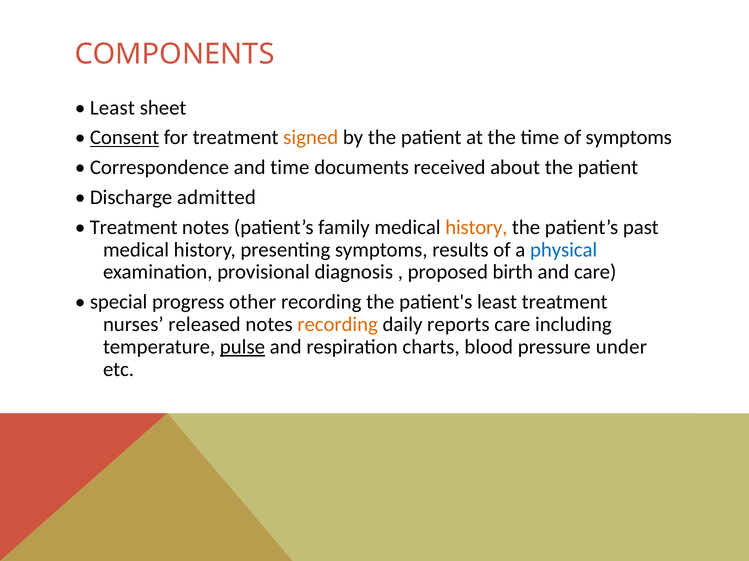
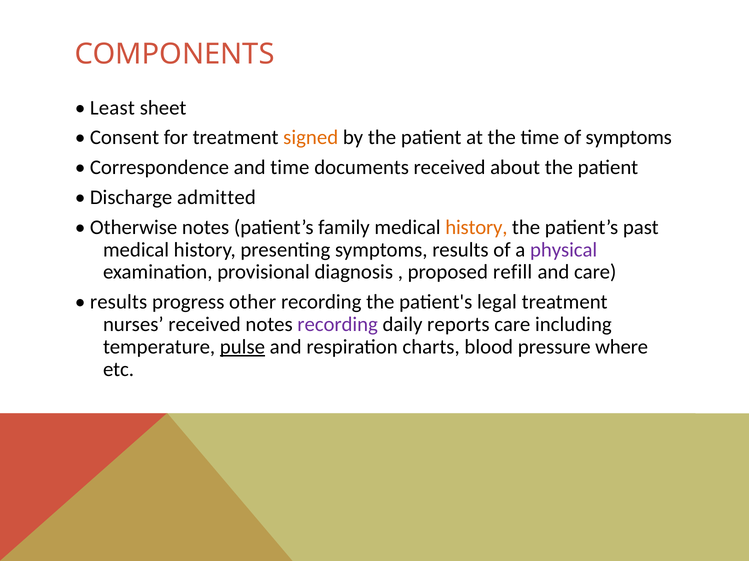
Consent underline: present -> none (124, 138)
Treatment: Treatment -> Otherwise (134, 228)
physical colour: blue -> purple (564, 250)
birth: birth -> refill (513, 273)
special: special -> results (119, 302)
patient's least: least -> legal (497, 302)
nurses released: released -> received (204, 325)
recording colour: orange -> purple (338, 325)
under: under -> where (622, 347)
